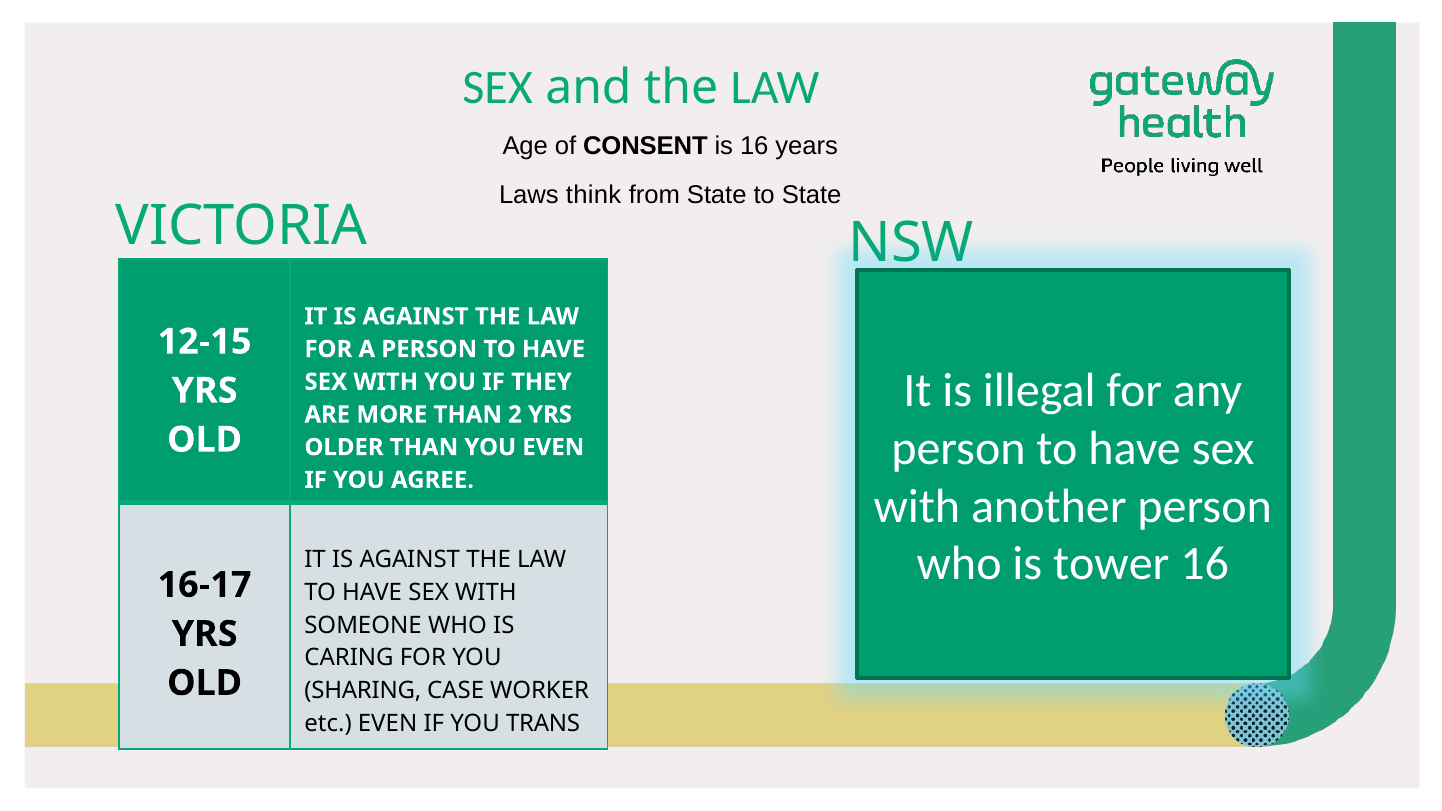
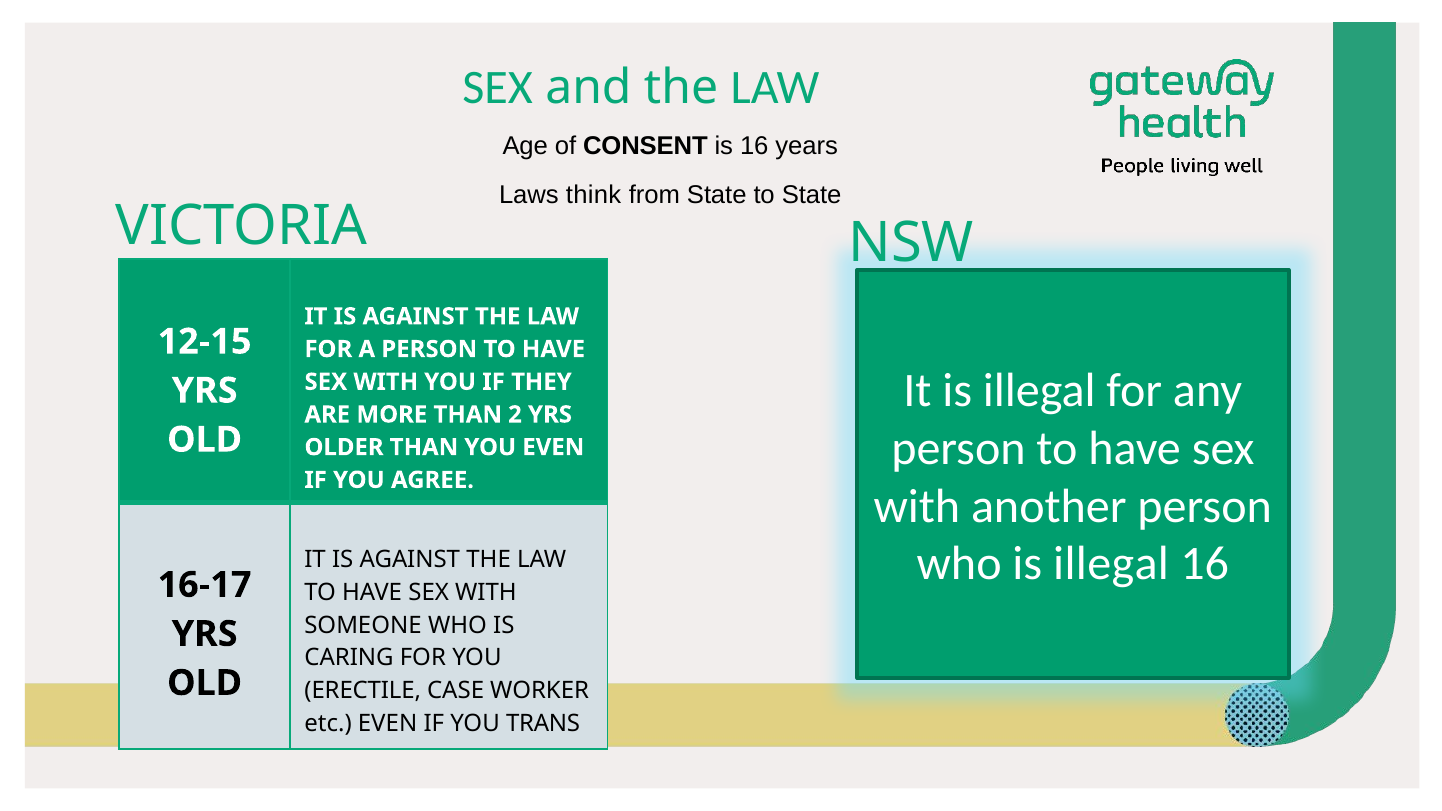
who is tower: tower -> illegal (1111, 564)
SHARING: SHARING -> ERECTILE (363, 691)
